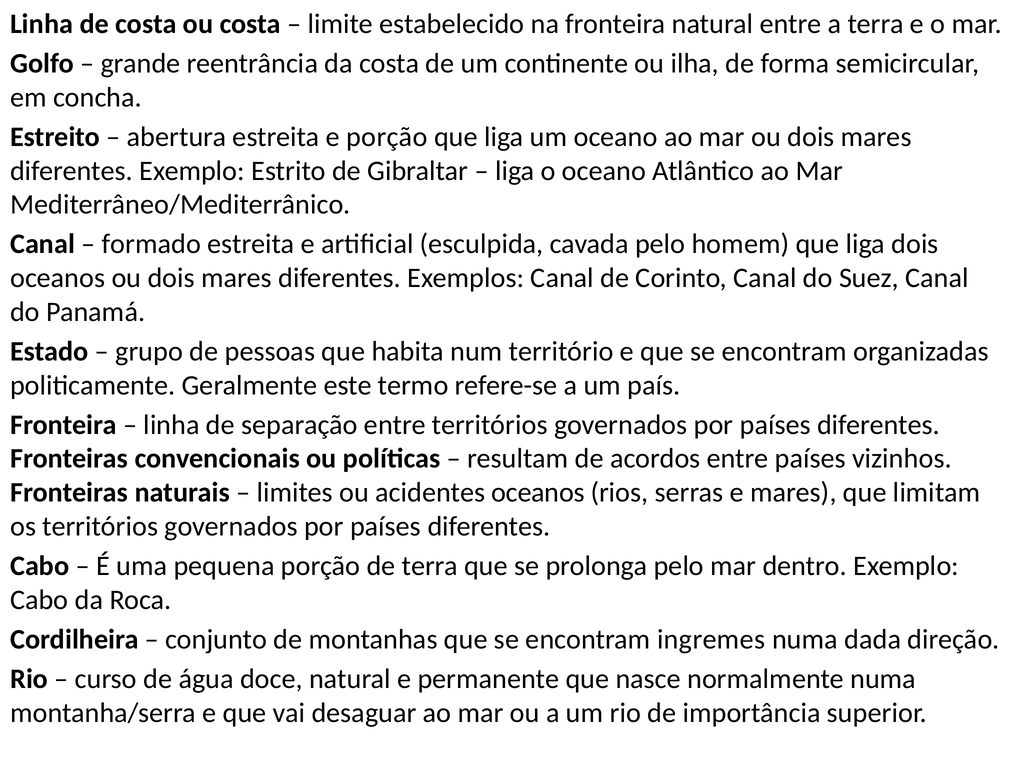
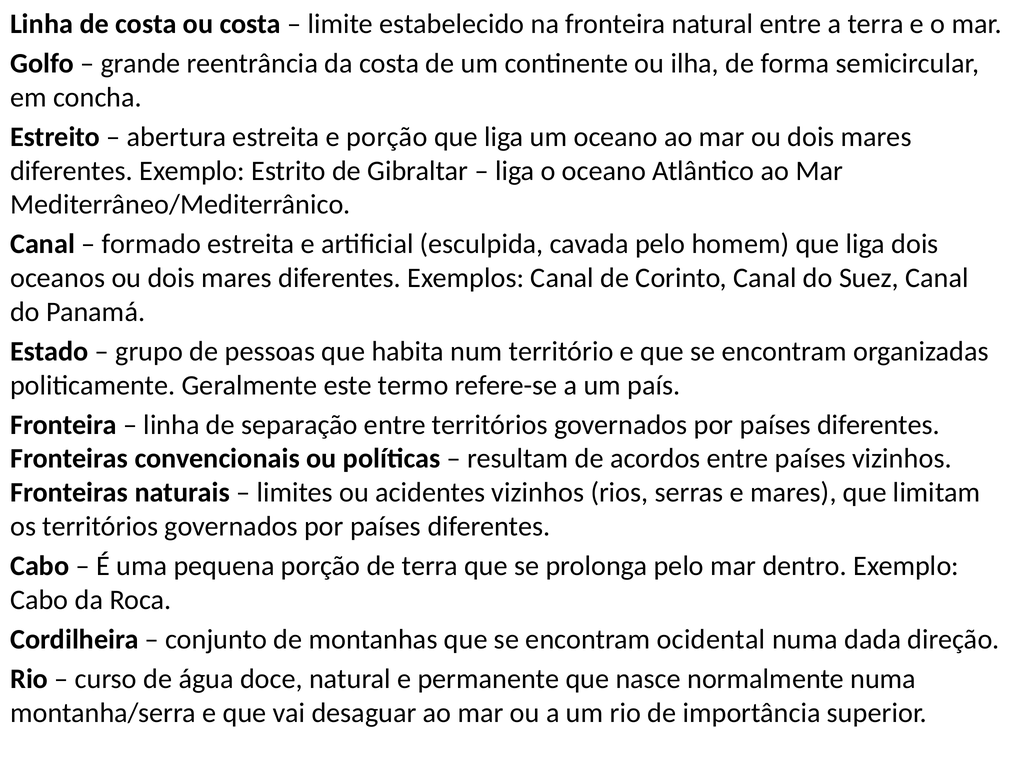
acidentes oceanos: oceanos -> vizinhos (538, 493)
ingremes: ingremes -> ocidental (711, 640)
